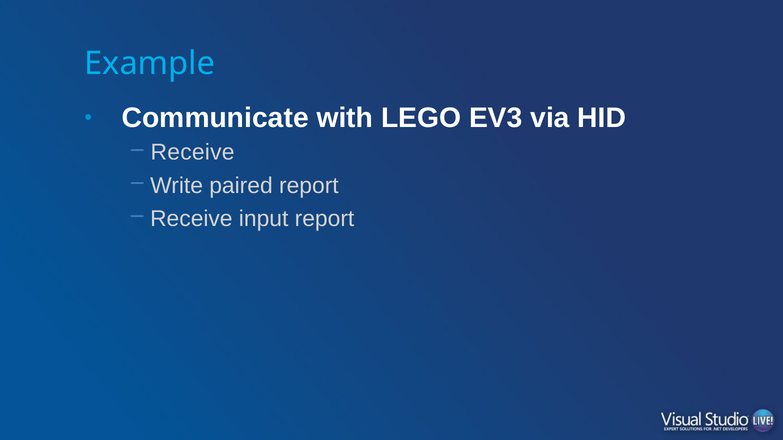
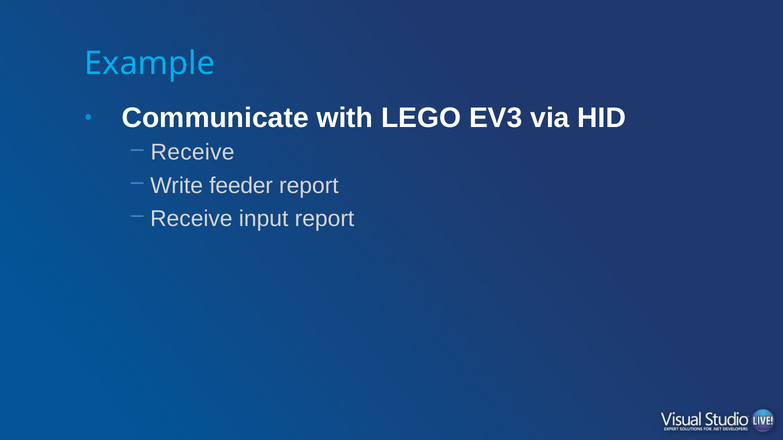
paired: paired -> feeder (241, 186)
